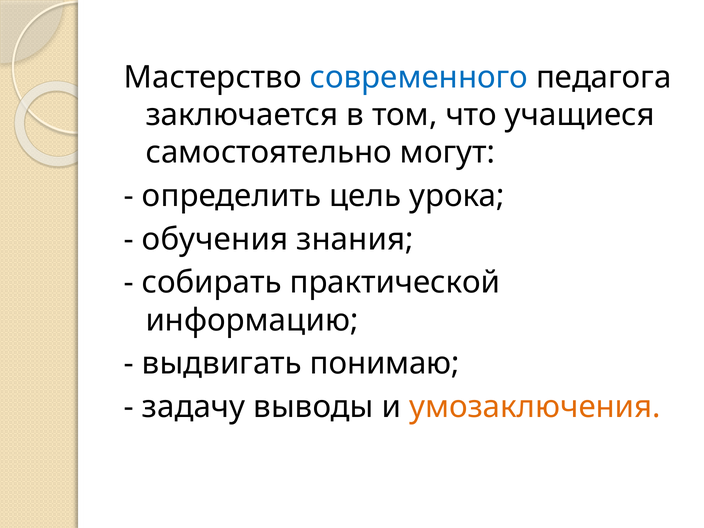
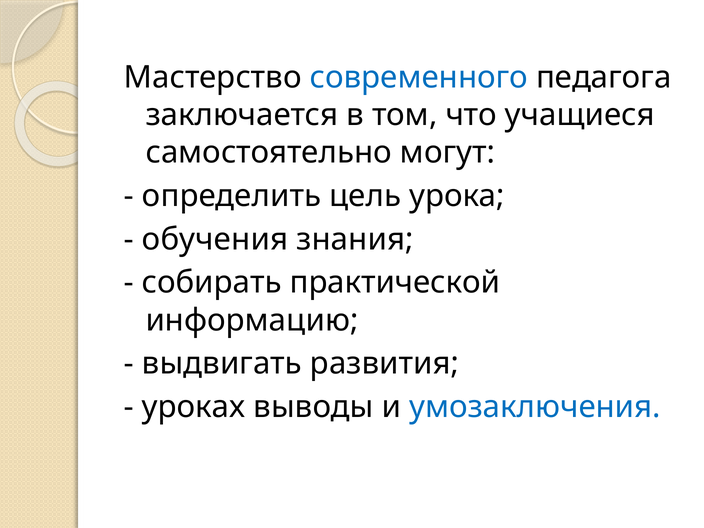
понимаю: понимаю -> развития (385, 364)
задачу: задачу -> уроках (194, 407)
умозаключения colour: orange -> blue (535, 407)
